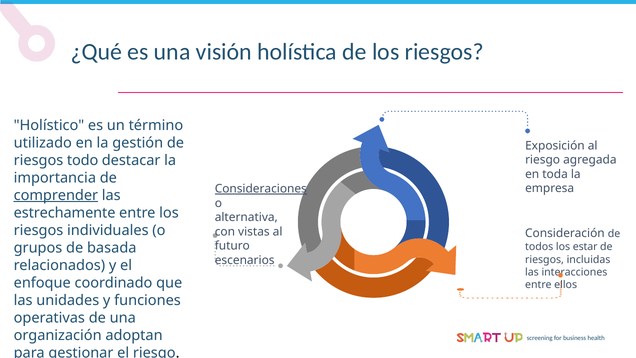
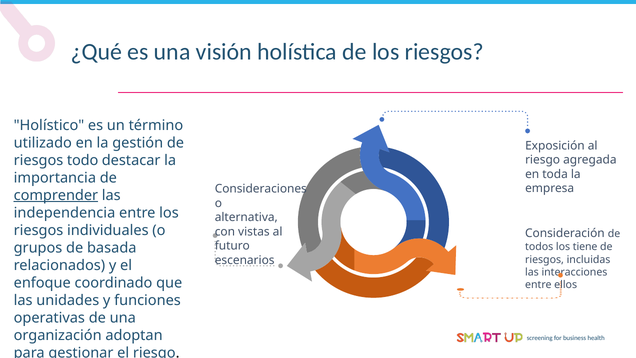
Consideraciones underline: present -> none (261, 189)
estrechamente: estrechamente -> independencia (65, 213)
estar: estar -> tiene (585, 247)
